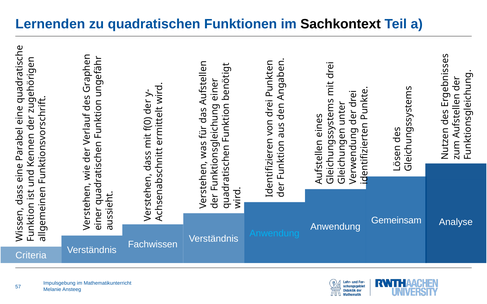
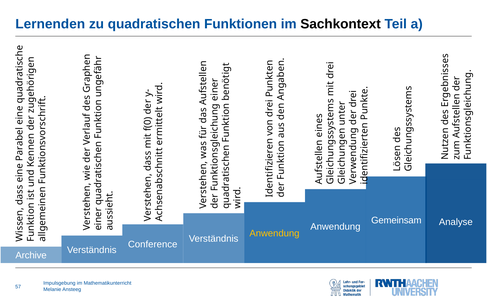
Anwendung colour: light blue -> yellow (274, 234)
Fachwissen: Fachwissen -> Conference (153, 245)
Criteria: Criteria -> Archive (31, 256)
